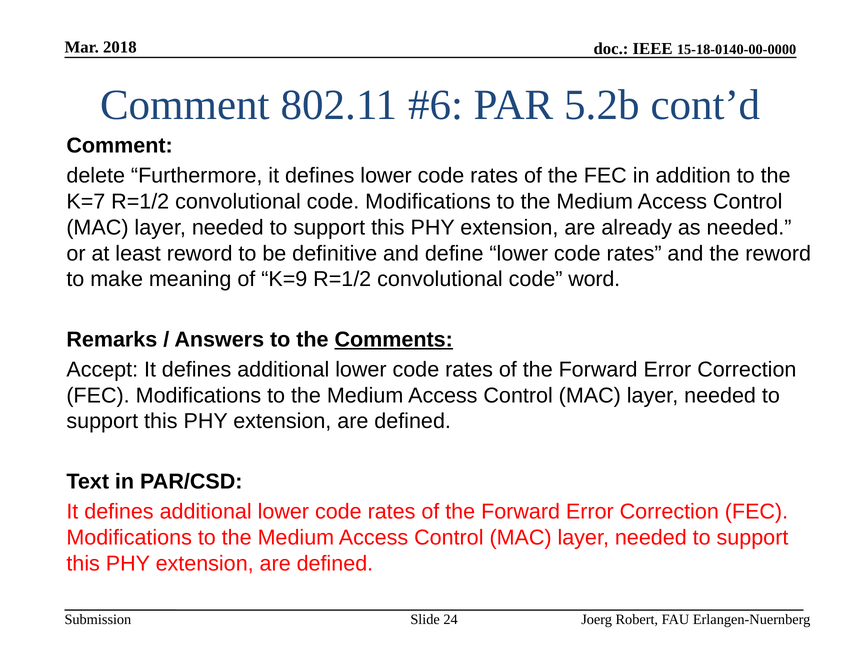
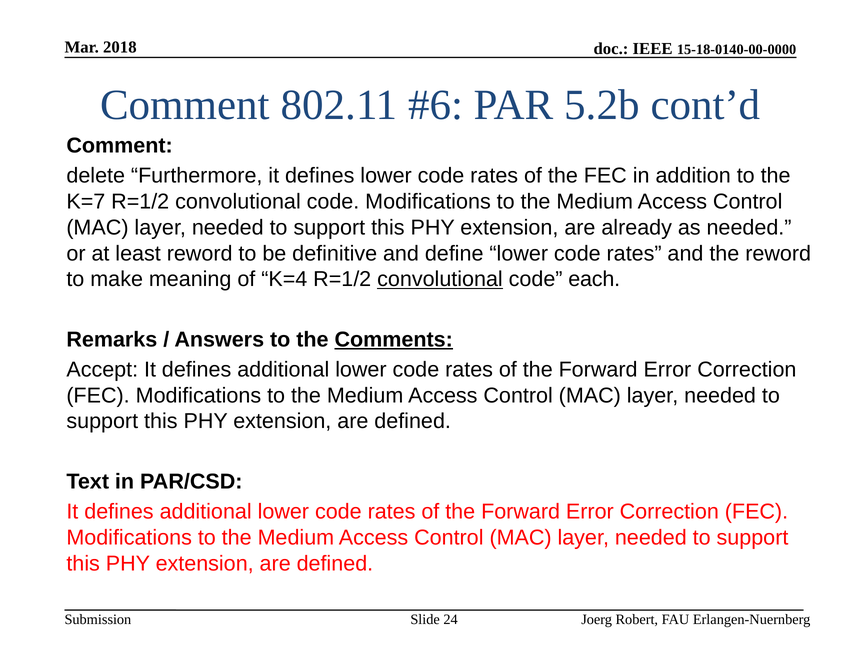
K=9: K=9 -> K=4 (284, 279)
convolutional underline: none -> present (440, 279)
word: word -> each (594, 279)
